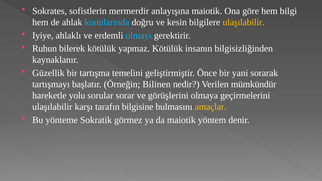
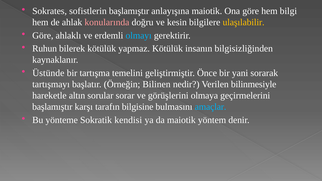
sofistlerin mermerdir: mermerdir -> başlamıştır (129, 11)
konularında colour: light blue -> pink (107, 22)
Iyiye: Iyiye -> Göre (43, 35)
Güzellik: Güzellik -> Üstünde (48, 73)
mümkündür: mümkündür -> bilinmesiyle (254, 84)
yolu: yolu -> altın (77, 96)
ulaşılabilir: ulaşılabilir -> başlamıştır (52, 107)
amaçlar colour: yellow -> light blue (211, 107)
görmez: görmez -> kendisi (128, 120)
